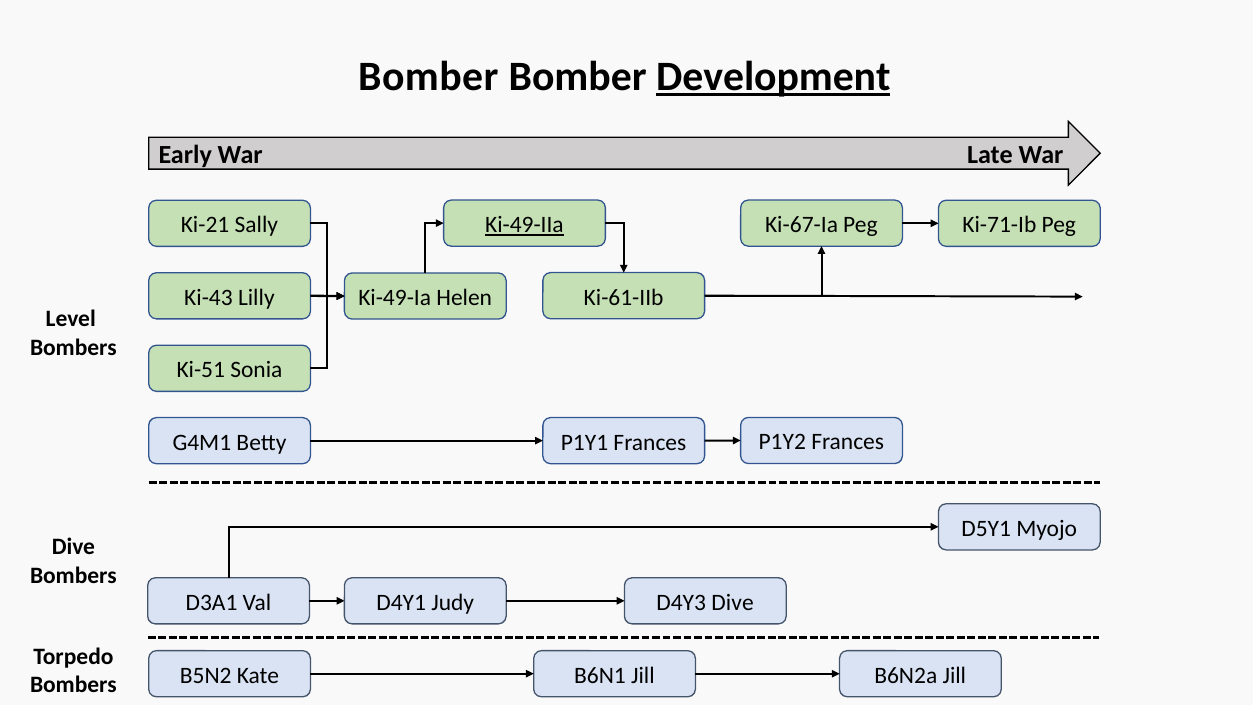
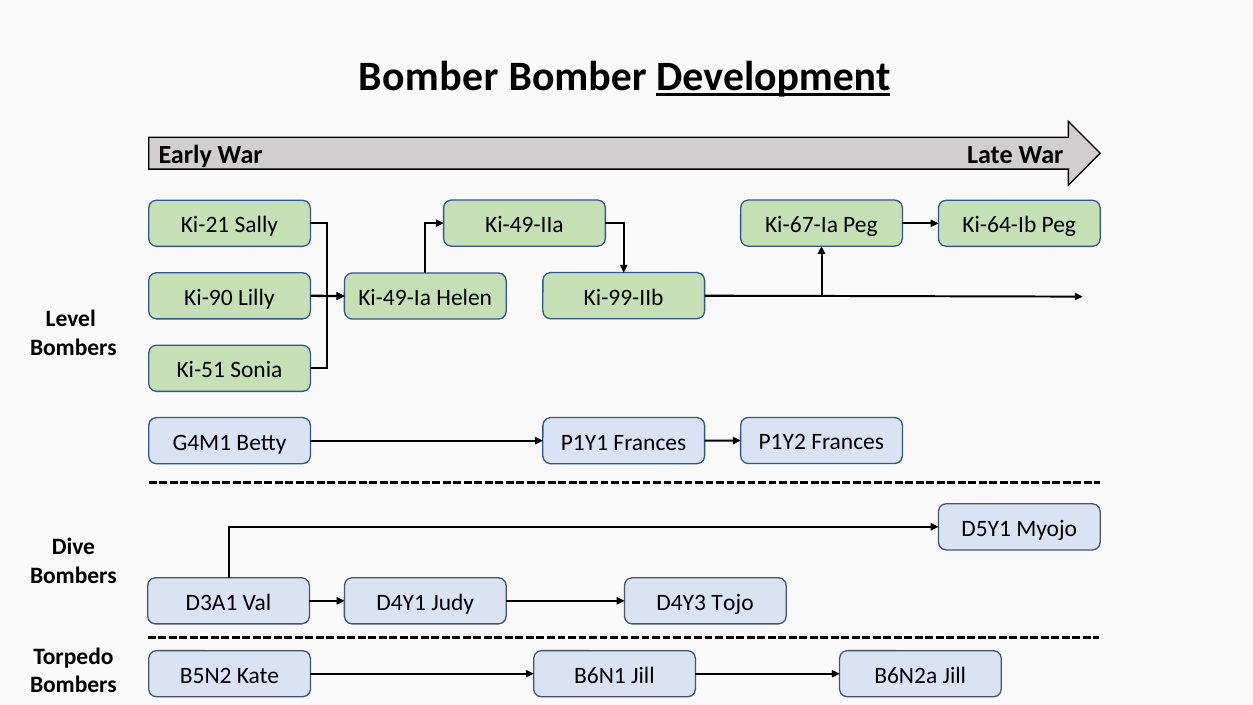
Ki-49-IIa underline: present -> none (524, 225)
Ki-71-Ib: Ki-71-Ib -> Ki-64-Ib (999, 225)
Ki-43: Ki-43 -> Ki-90 (208, 297)
Ki-61-IIb: Ki-61-IIb -> Ki-99-IIb (624, 297)
D4Y3 Dive: Dive -> Tojo (733, 602)
